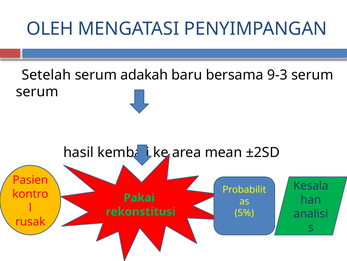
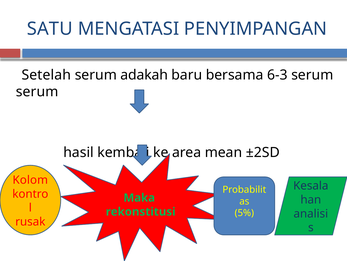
OLEH: OLEH -> SATU (50, 29)
9-3: 9-3 -> 6-3 (277, 75)
Pasien: Pasien -> Kolom (30, 179)
Pakai: Pakai -> Maka (139, 197)
